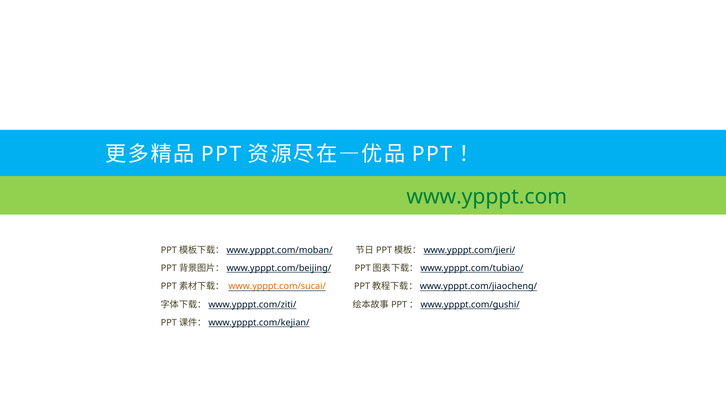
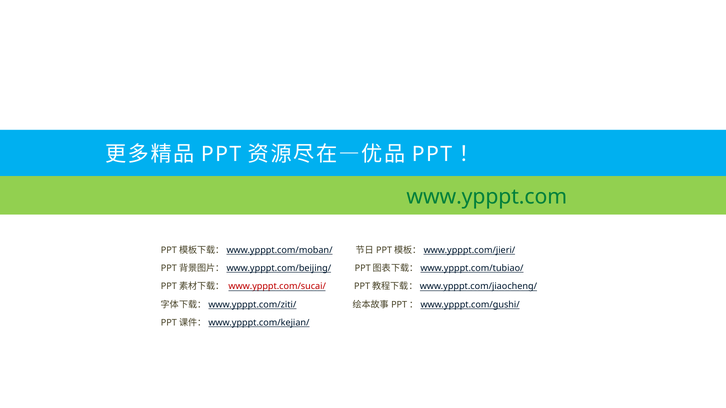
www.ypppt.com/sucai/ colour: orange -> red (277, 287)
